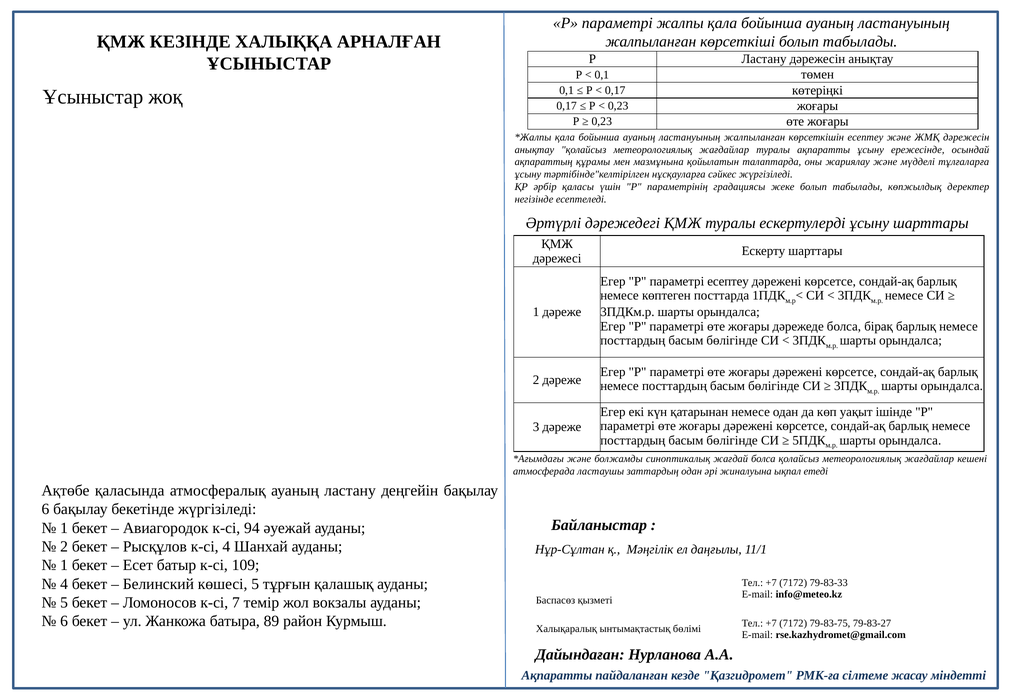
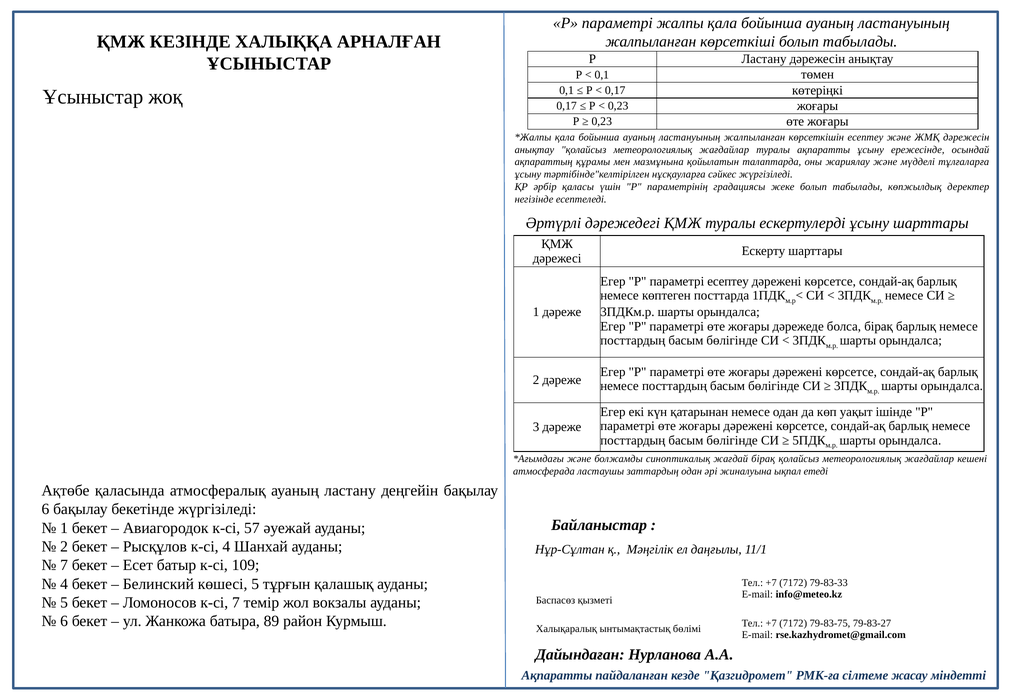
жағдай болса: болса -> бірақ (763, 459)
94: 94 -> 57 (252, 528)
1: 1 -> 7 (64, 565)
